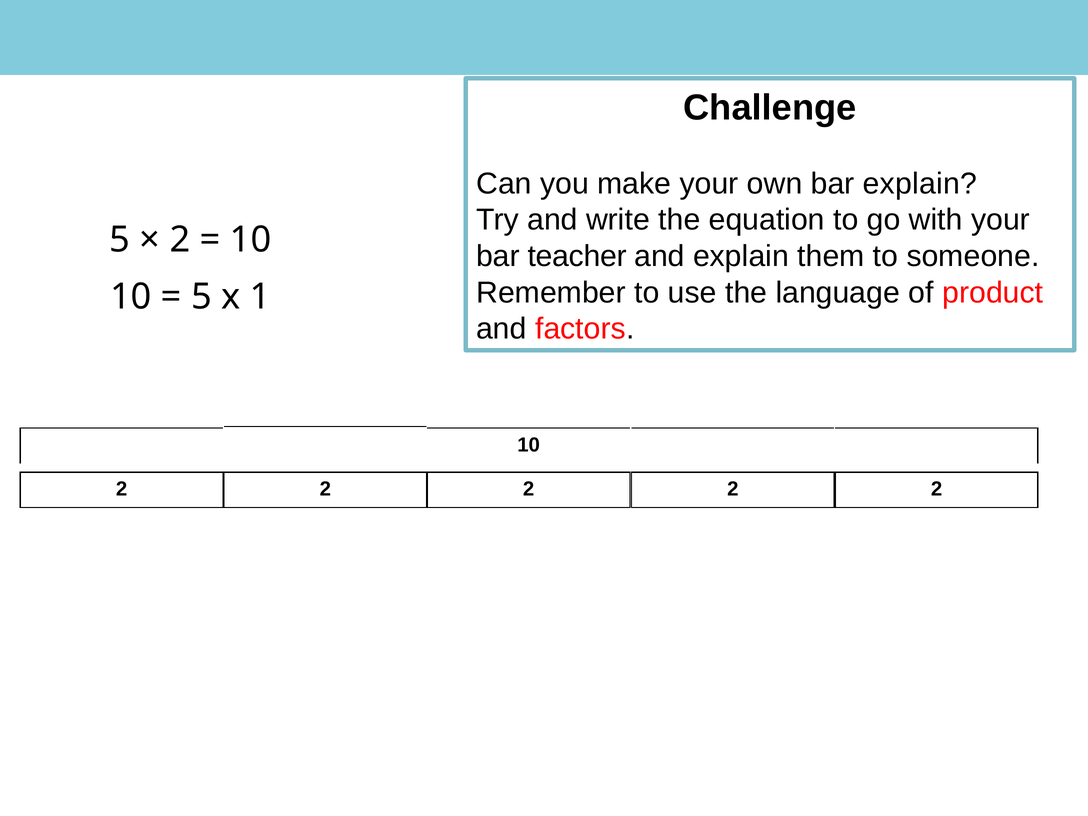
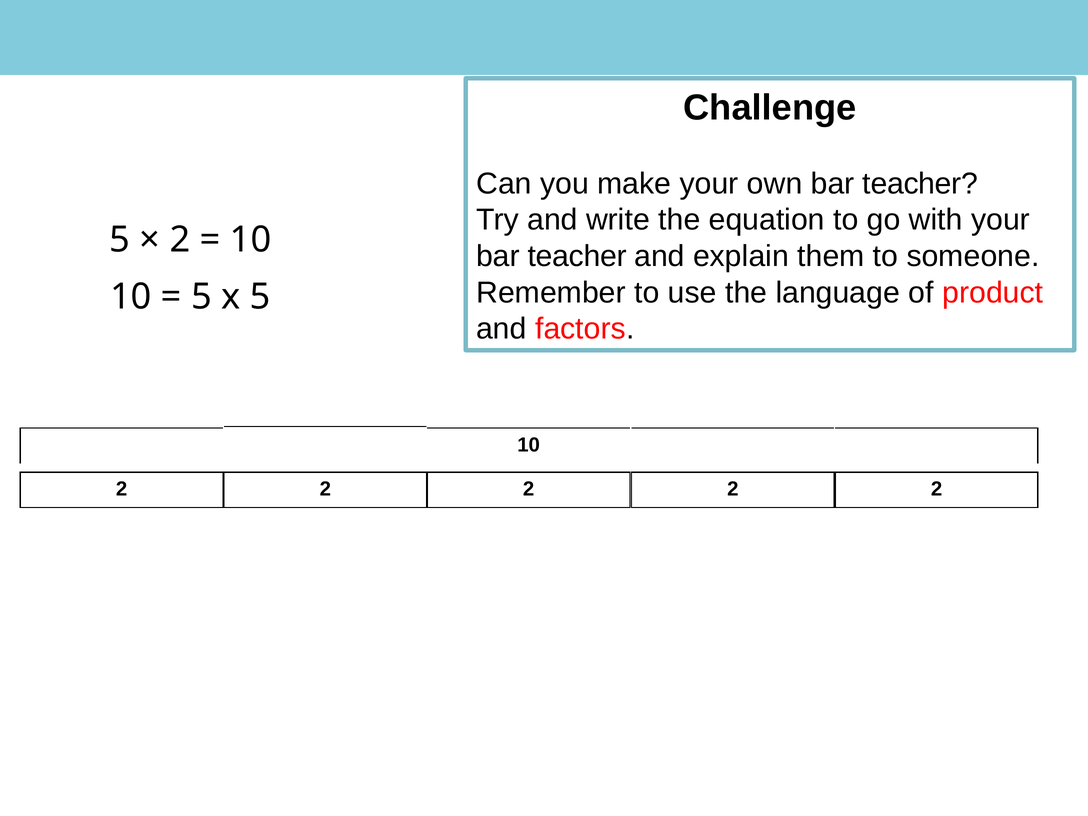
own bar explain: explain -> teacher (920, 184)
x 1: 1 -> 5 (260, 297)
